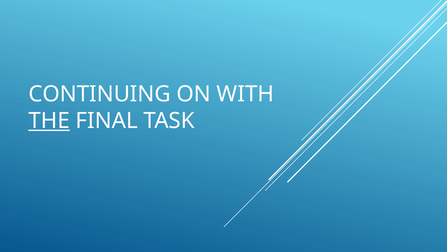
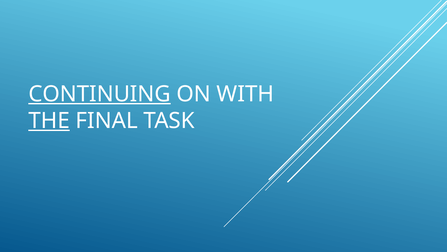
CONTINUING underline: none -> present (100, 94)
